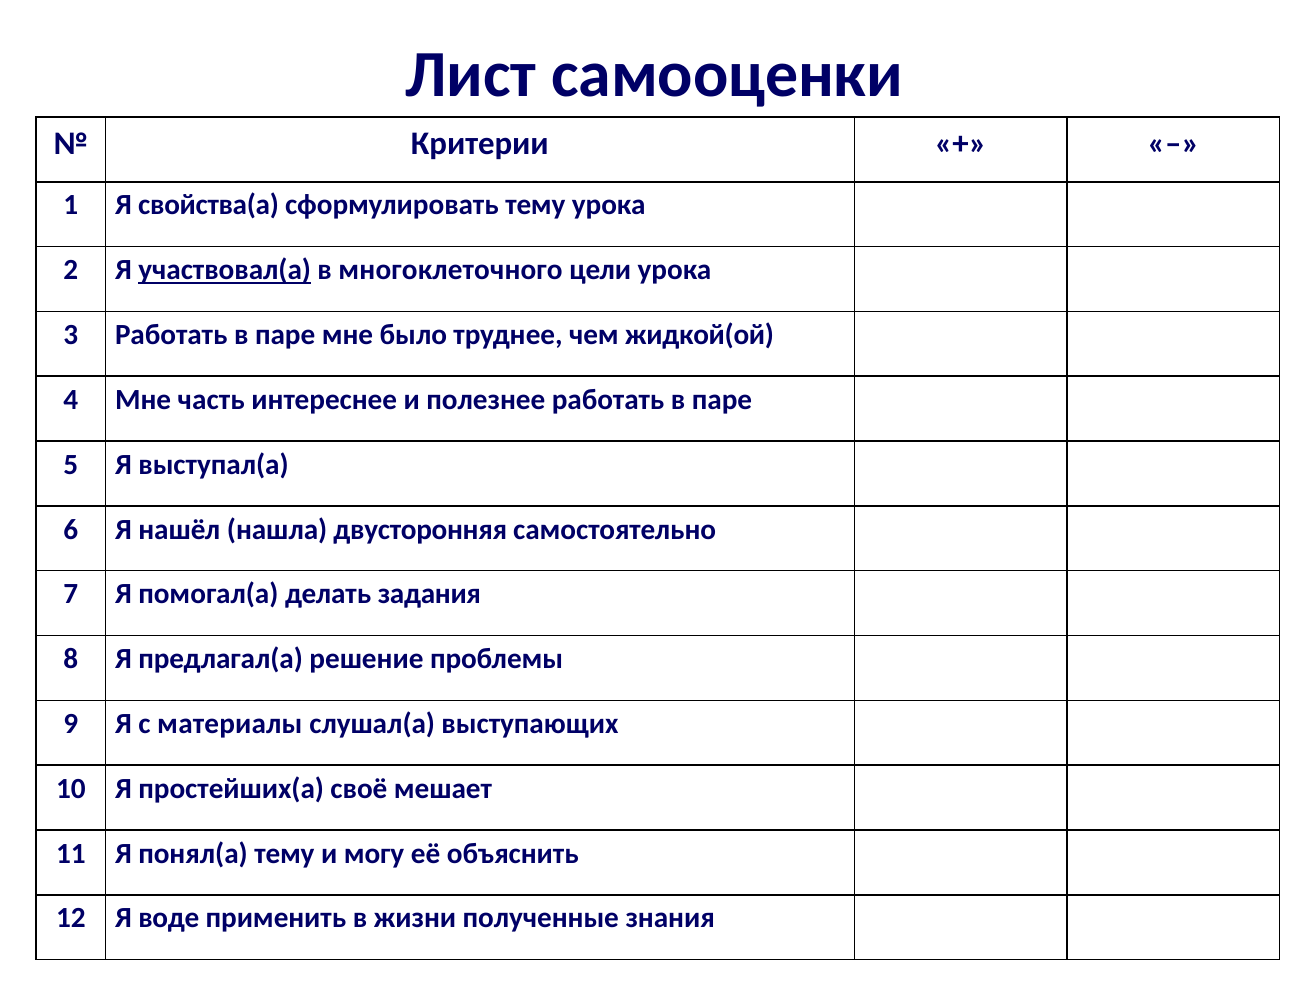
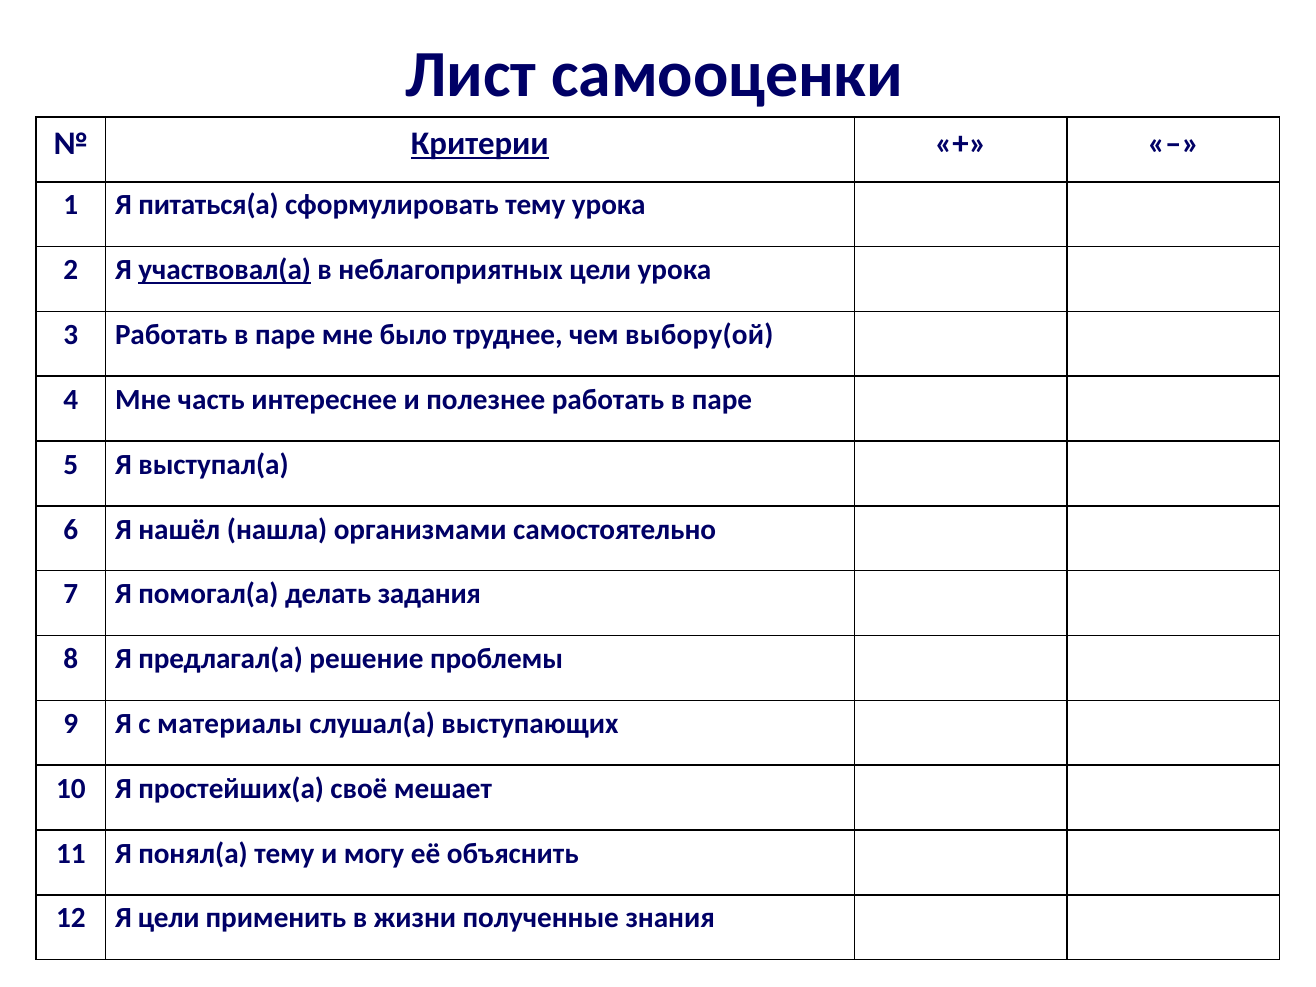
Критерии underline: none -> present (480, 143)
свойства(а: свойства(а -> питаться(а (209, 205)
многоклеточного: многоклеточного -> неблагоприятных (451, 270)
жидкой(ой: жидкой(ой -> выбору(ой (699, 335)
двусторонняя: двусторонняя -> организмами (420, 529)
Я воде: воде -> цели (169, 918)
